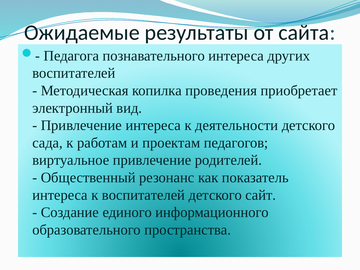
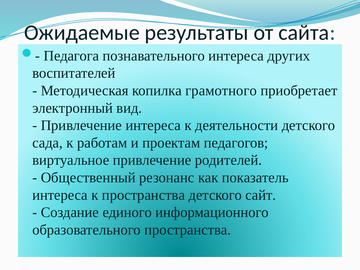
проведения: проведения -> грамотного (221, 91)
к воспитателей: воспитателей -> пространства (143, 195)
